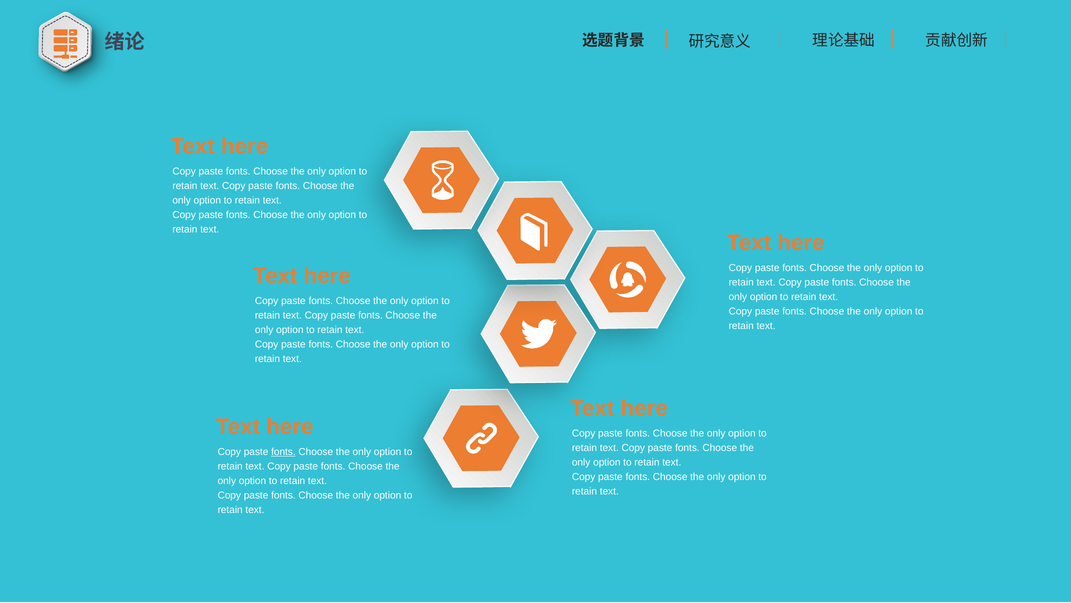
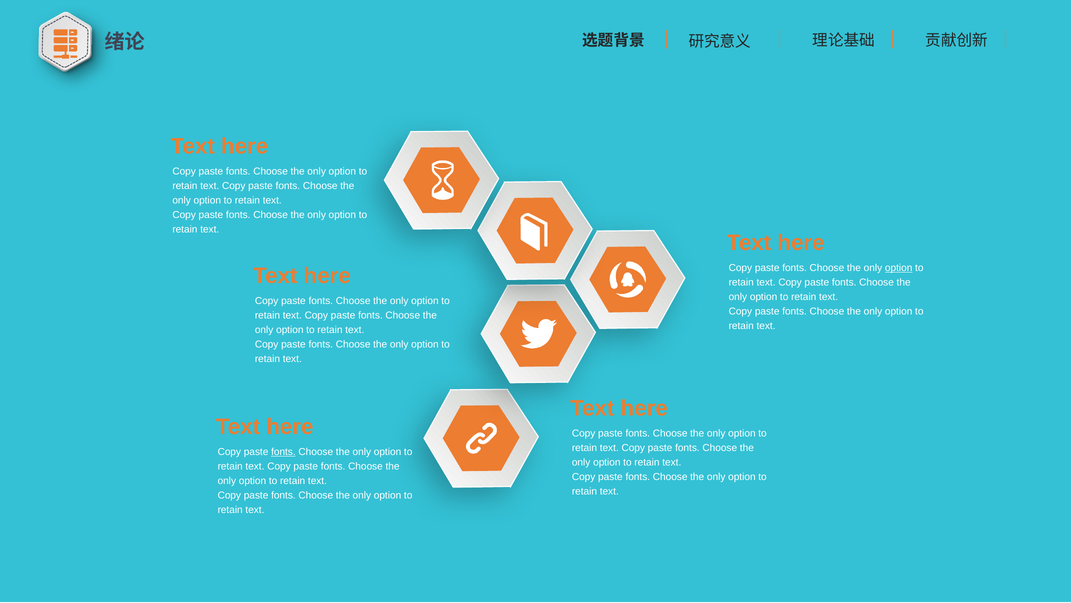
option underline: none -> present (899, 268)
